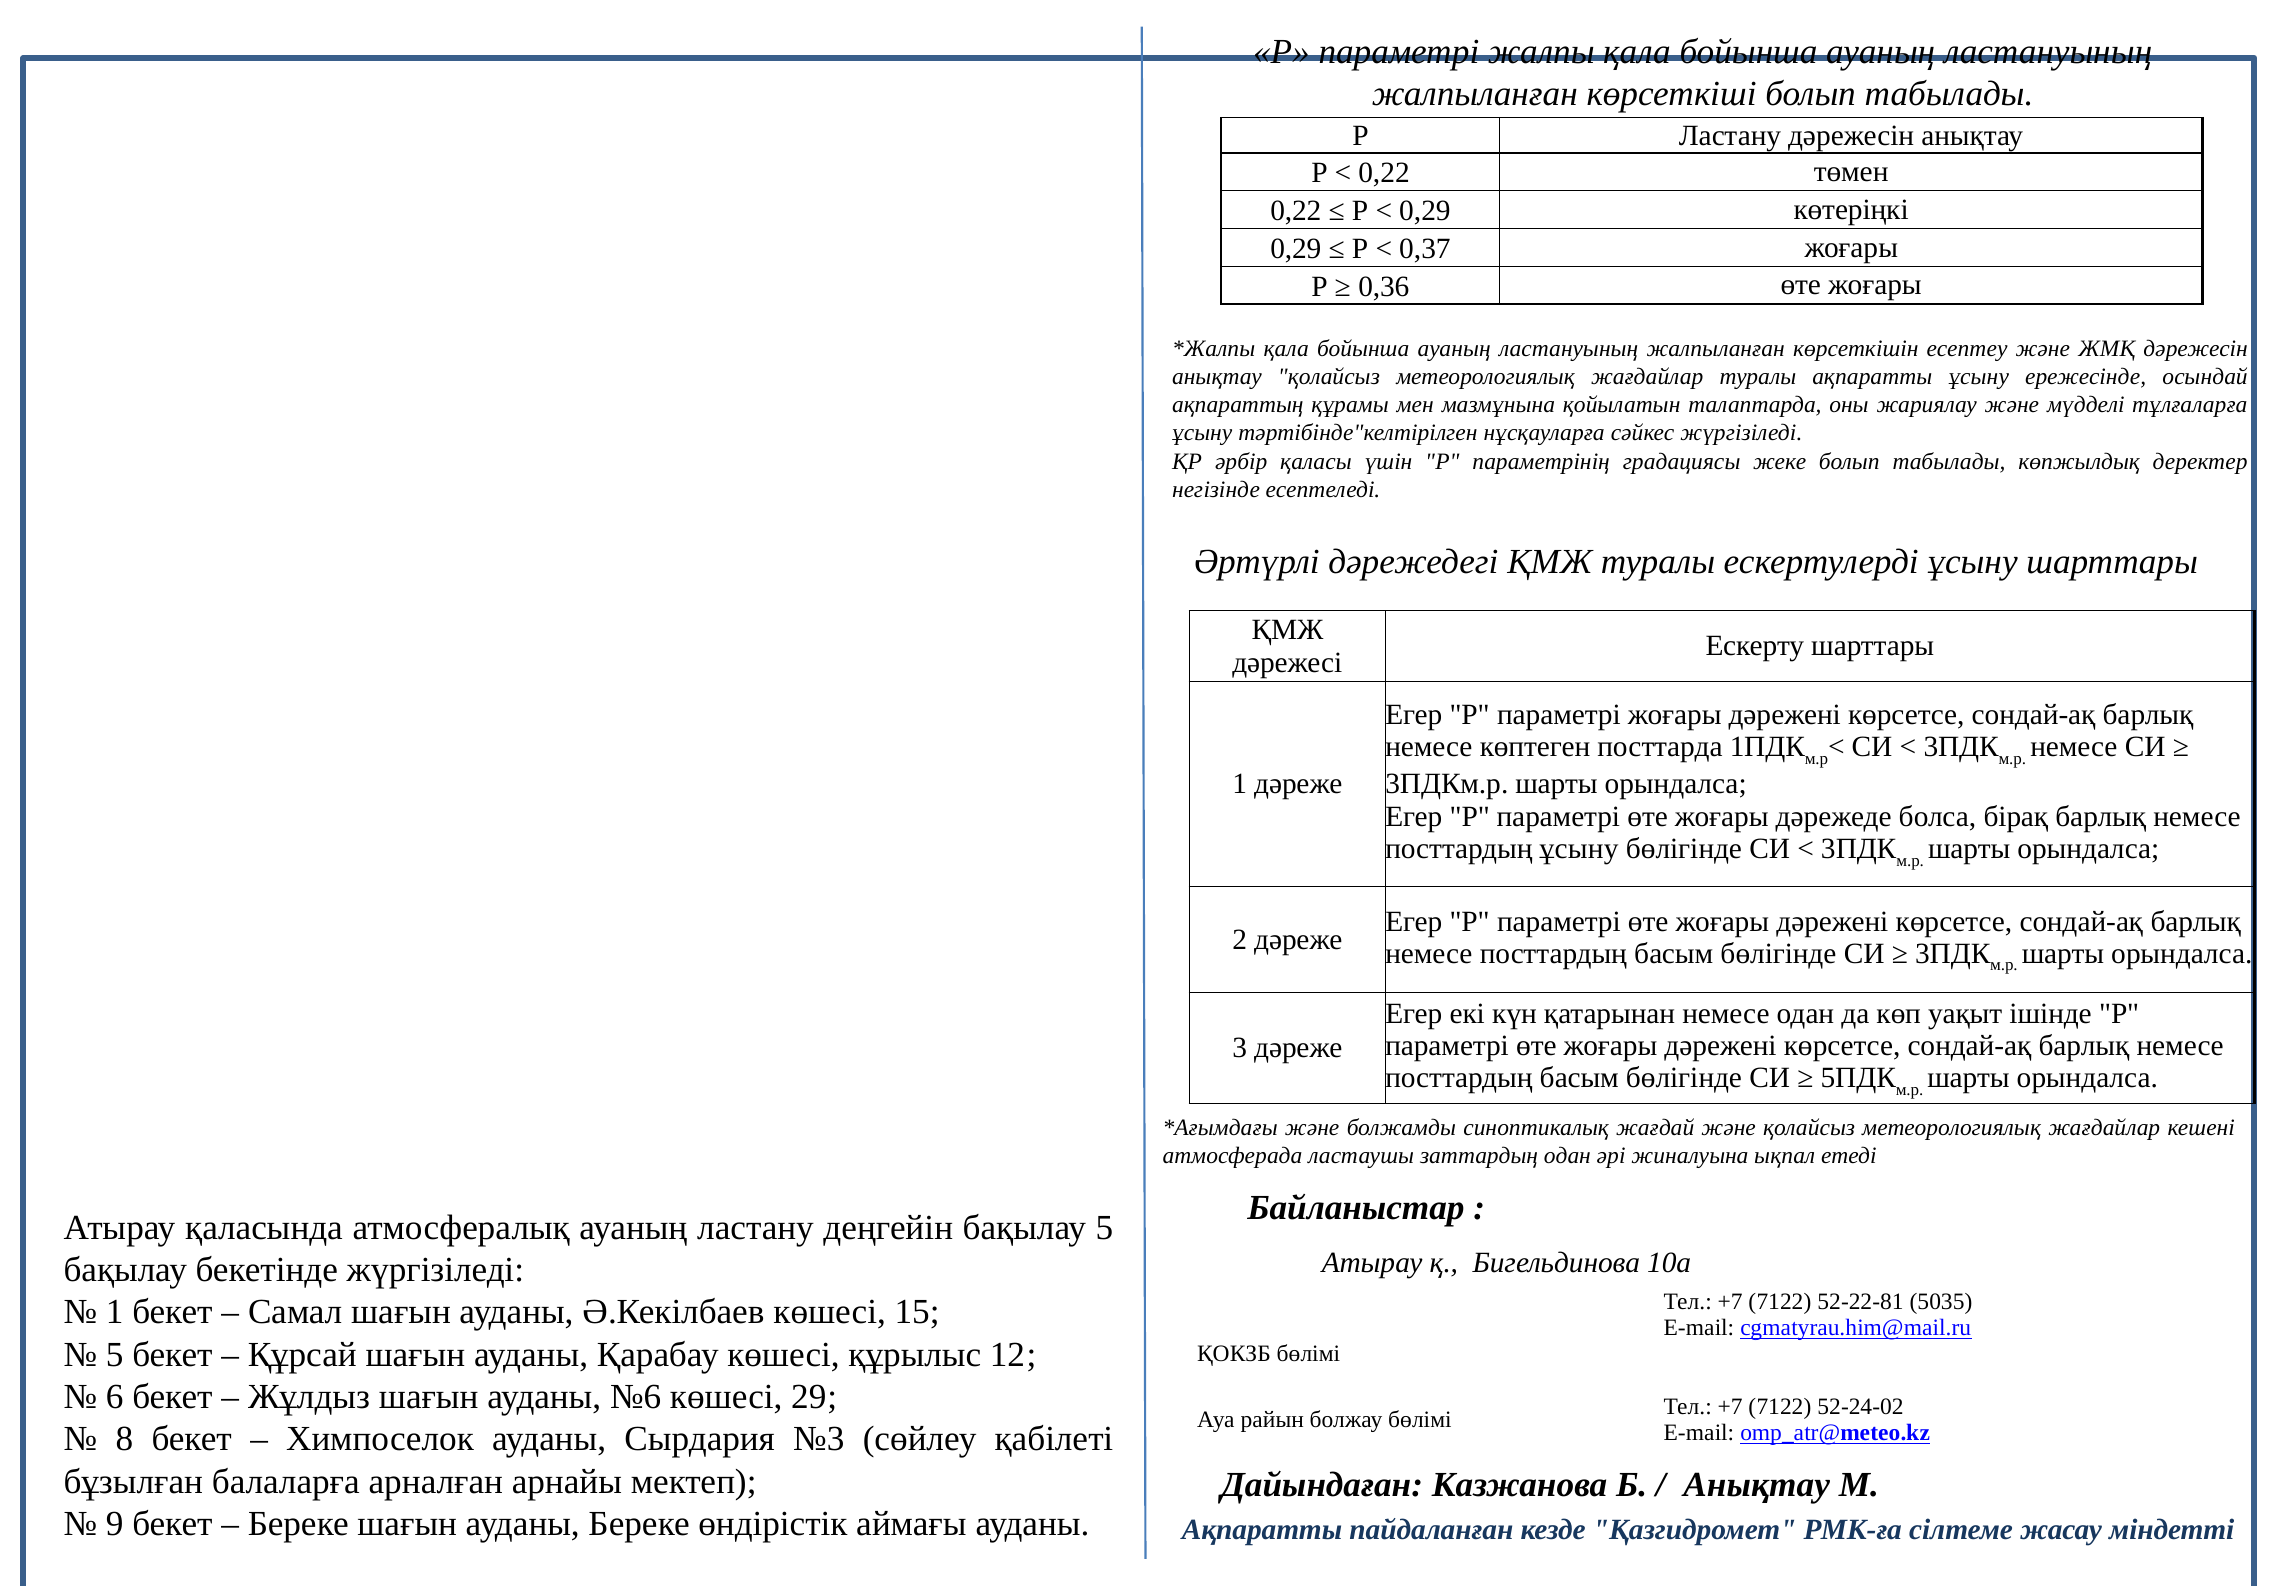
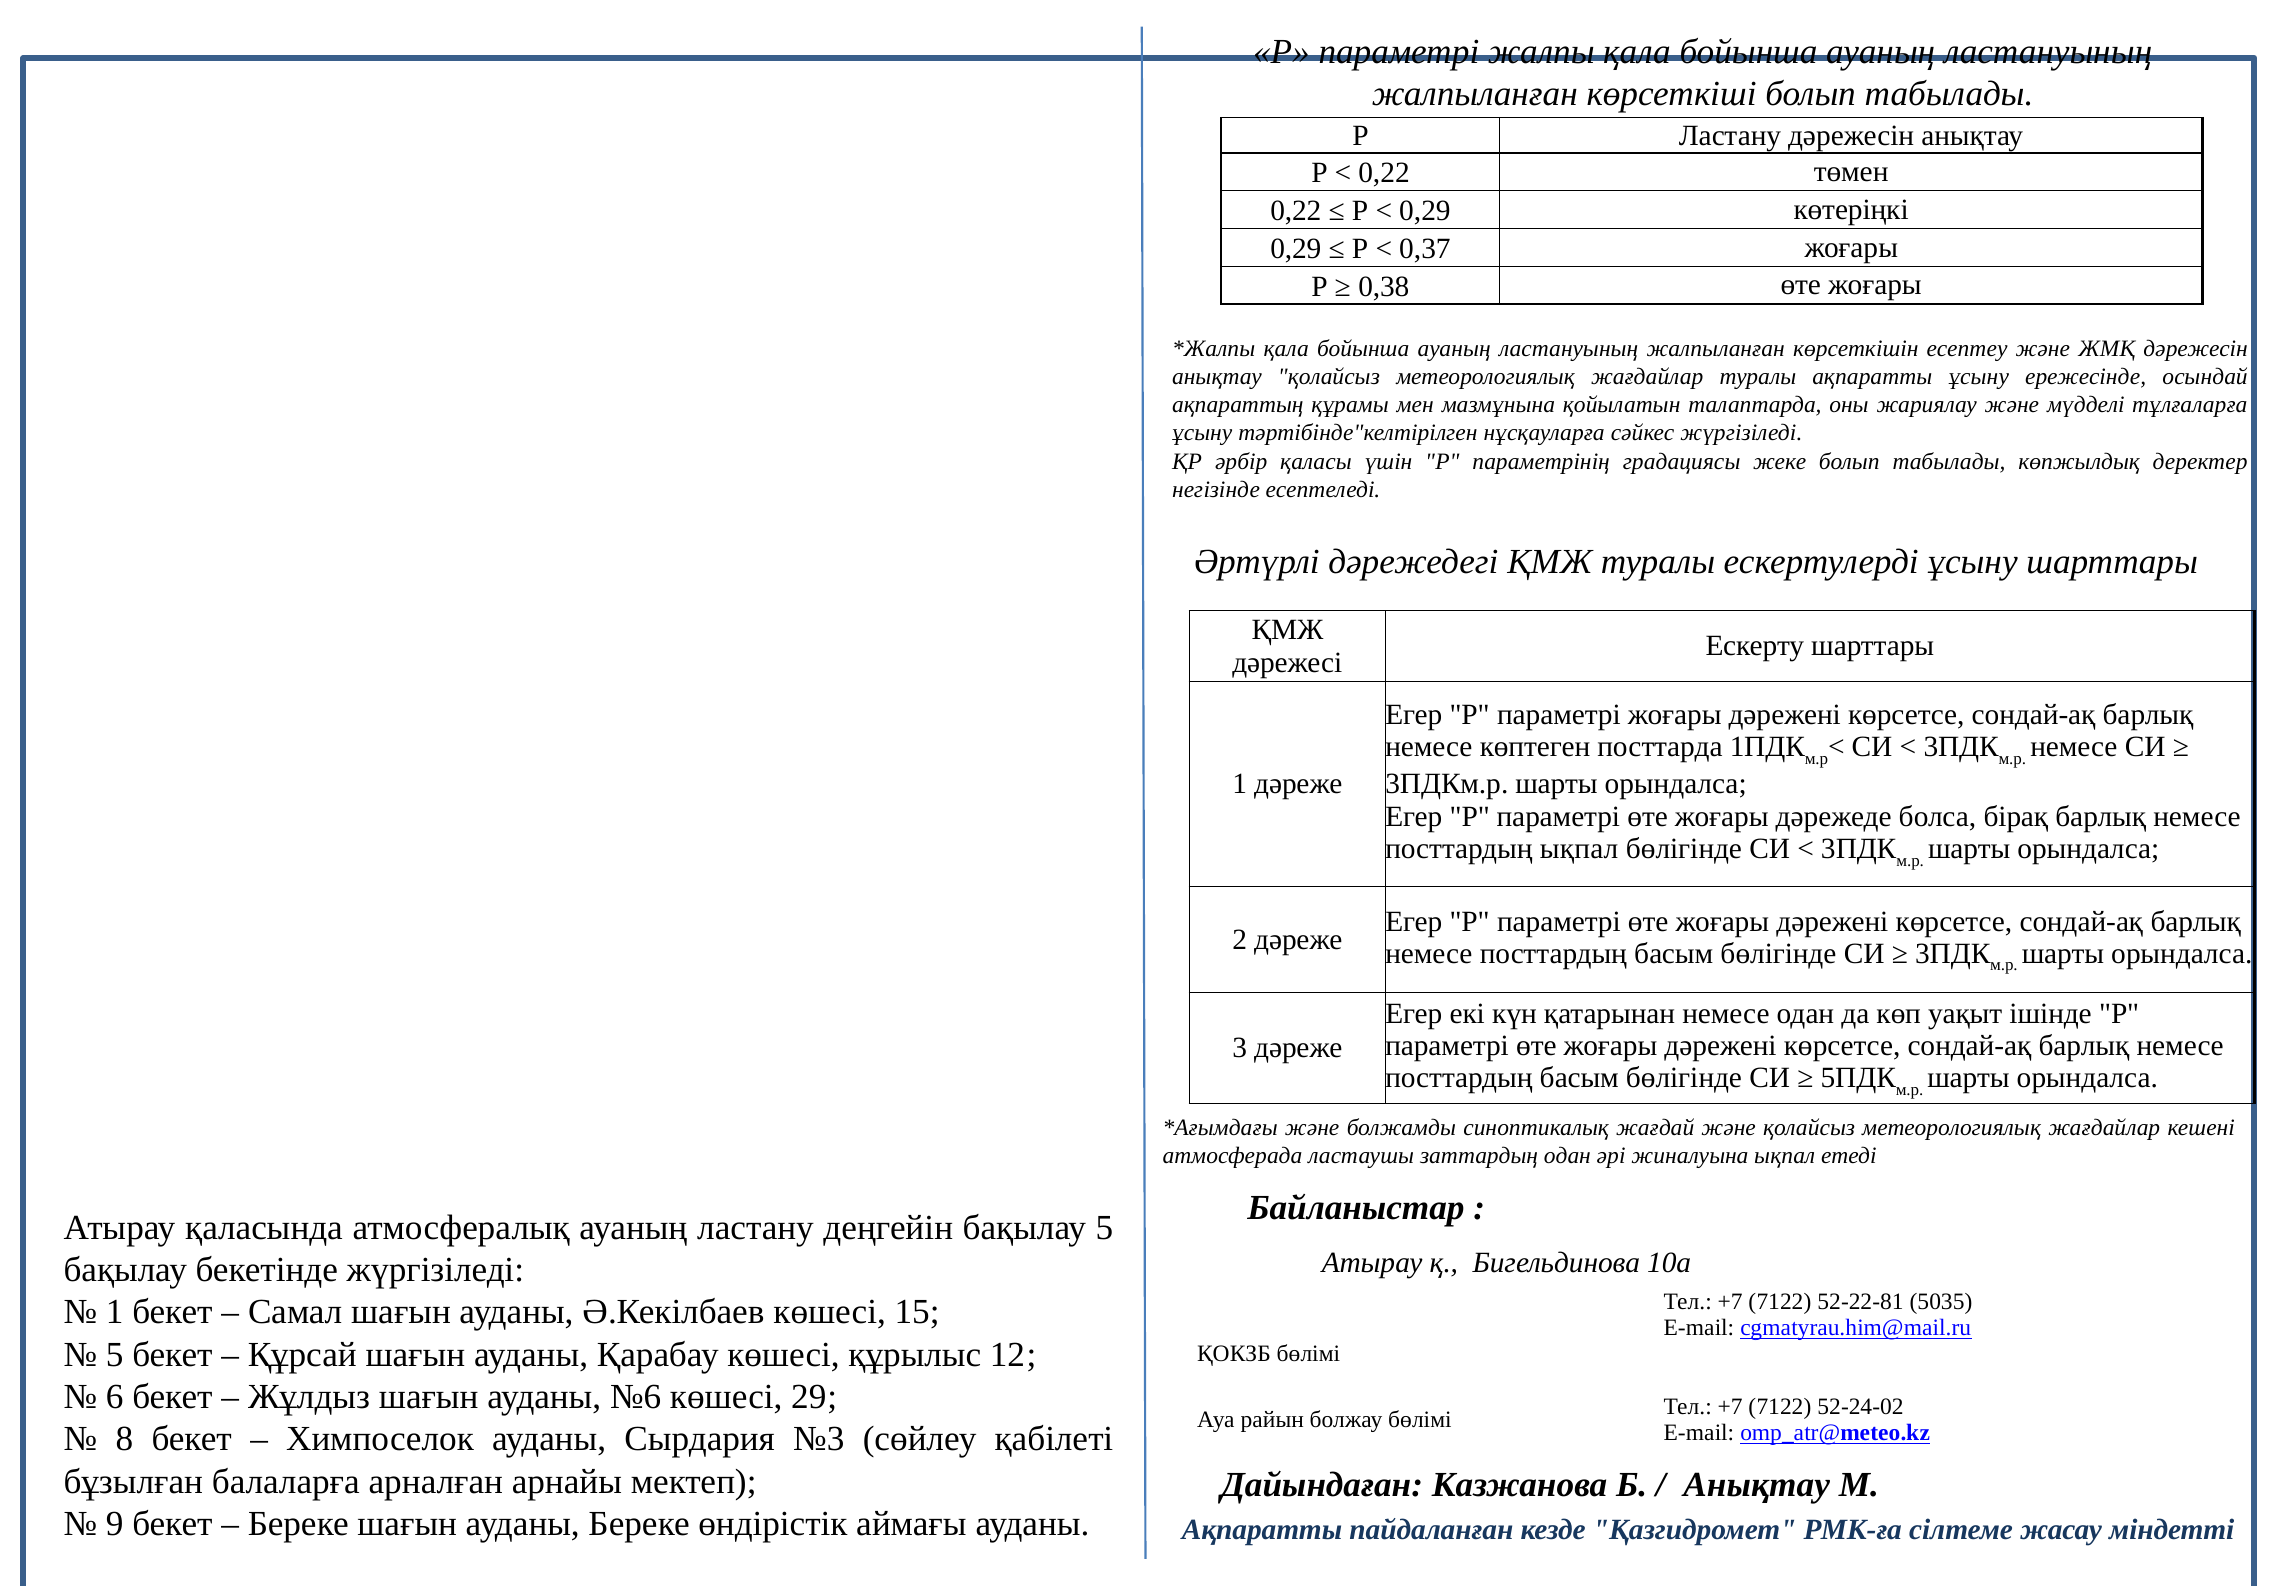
0,36: 0,36 -> 0,38 (1384, 286)
посттардың ұсыну: ұсыну -> ықпал (1579, 849)
